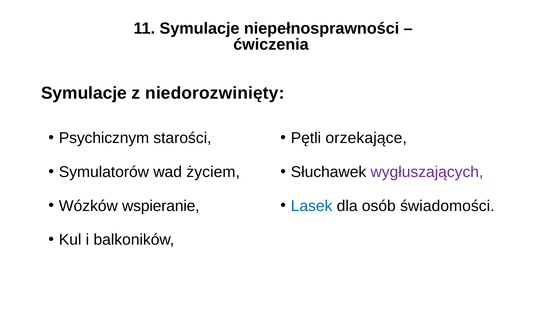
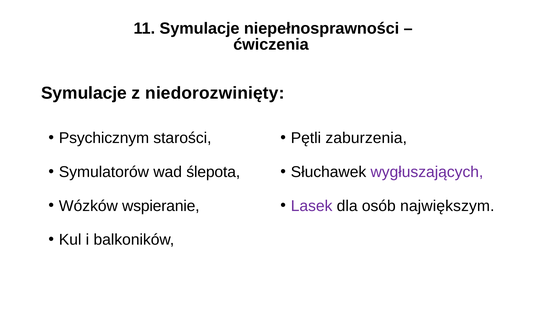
orzekające: orzekające -> zaburzenia (366, 138)
życiem: życiem -> ślepota (213, 172)
Lasek colour: blue -> purple (312, 206)
świadomości: świadomości -> największym (447, 206)
